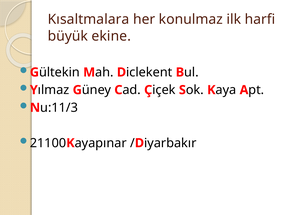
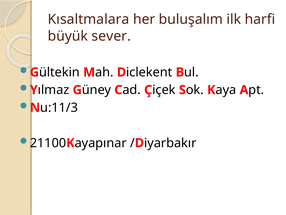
konulmaz: konulmaz -> buluşalım (191, 19)
ekine: ekine -> sever (111, 36)
